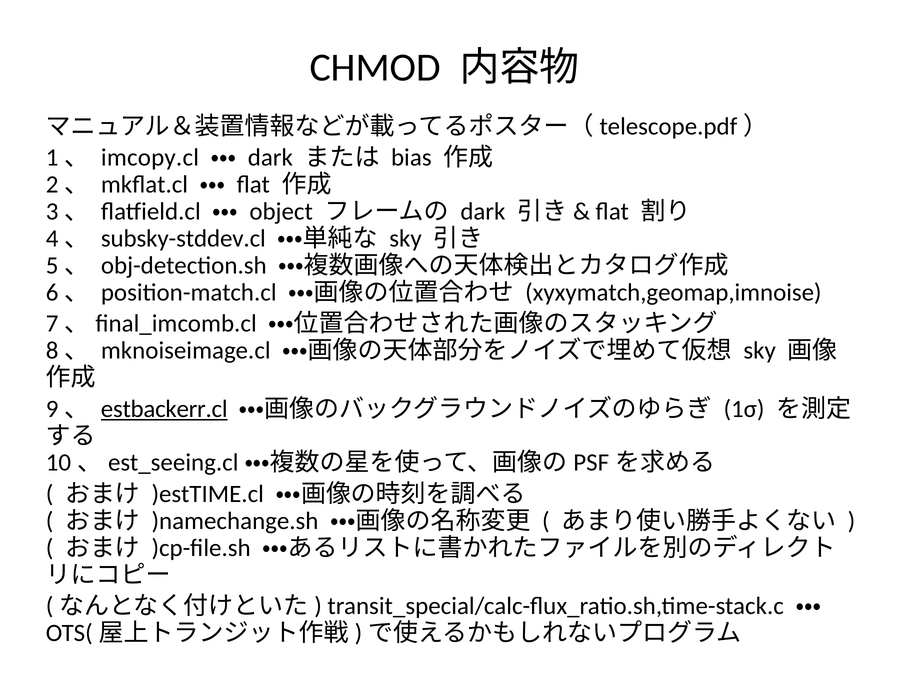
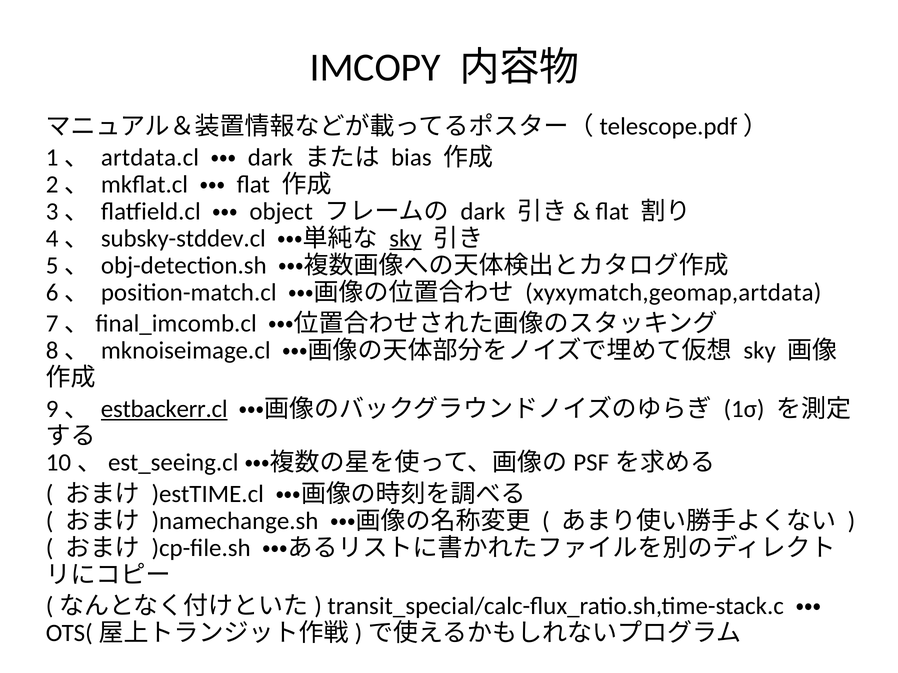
CHMOD: CHMOD -> IMCOPY (375, 68)
imcopy.cl: imcopy.cl -> artdata.cl (150, 158)
sky underline: none -> present (406, 239)
xyxymatch,geomap,imnoise: xyxymatch,geomap,imnoise -> xyxymatch,geomap,artdata (673, 293)
